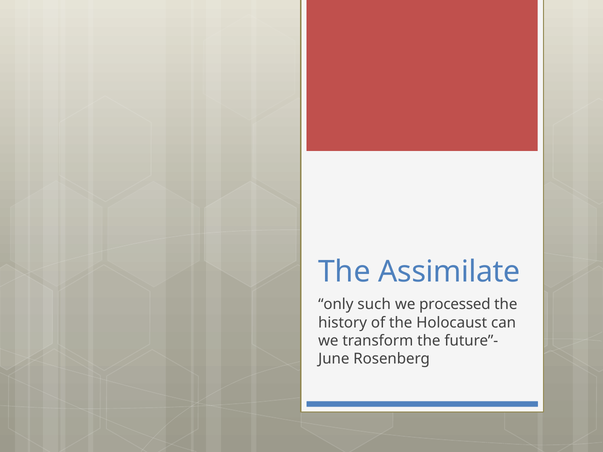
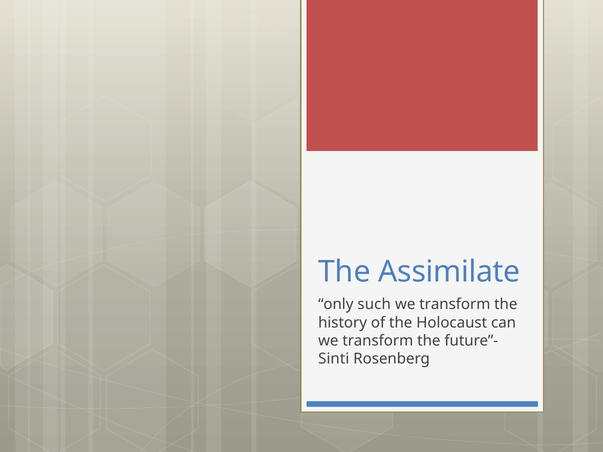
processed: processed -> transform (455, 305)
June: June -> Sinti (334, 359)
